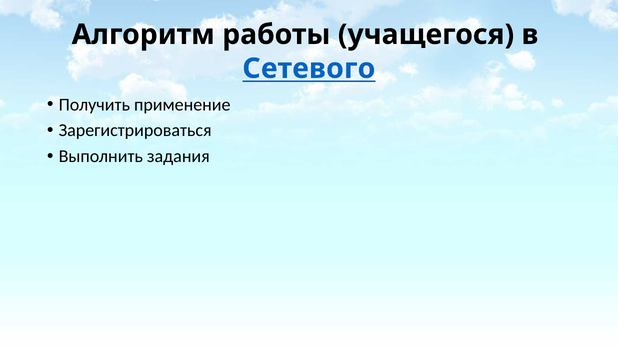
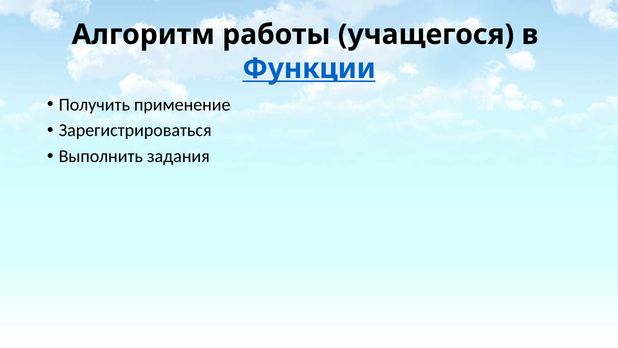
Сетевого: Сетевого -> Функции (309, 68)
